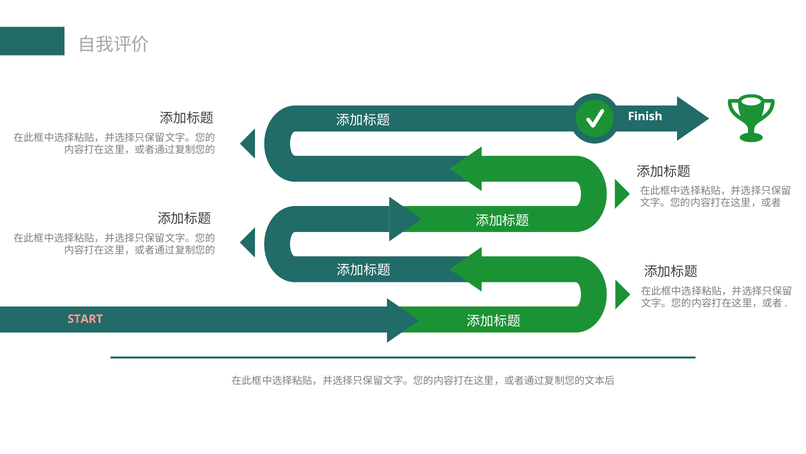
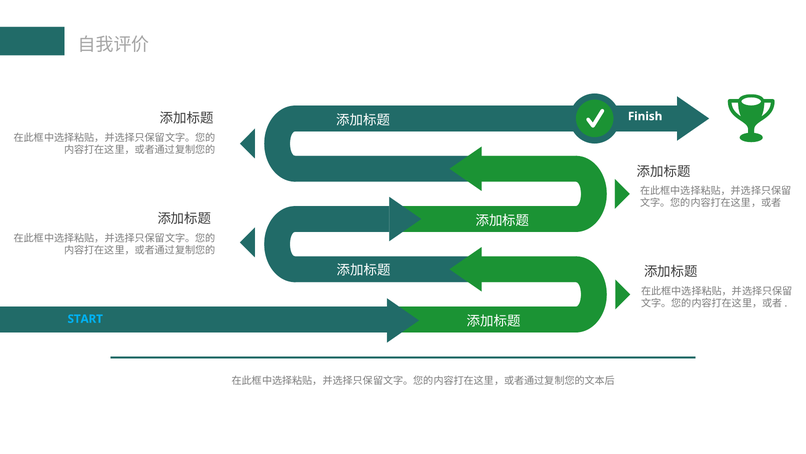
START colour: pink -> light blue (85, 319)
